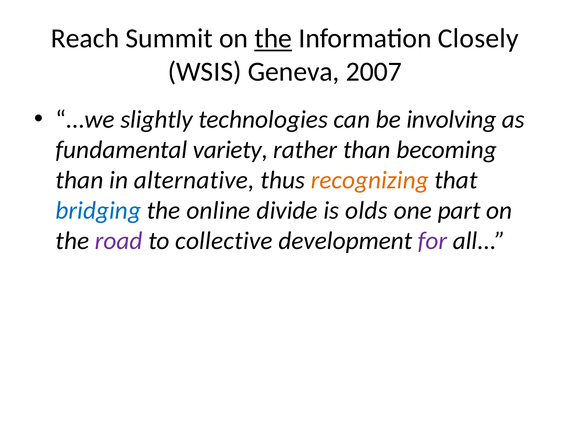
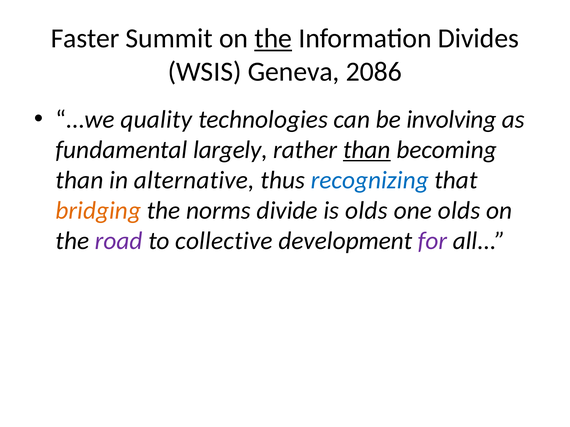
Reach: Reach -> Faster (85, 39)
Closely: Closely -> Divides (478, 39)
2007: 2007 -> 2086 (374, 72)
slightly: slightly -> quality (156, 120)
variety: variety -> largely (230, 150)
than underline: none -> present (367, 150)
recognizing colour: orange -> blue (370, 180)
bridging colour: blue -> orange (98, 211)
online: online -> norms (219, 211)
one part: part -> olds (459, 211)
